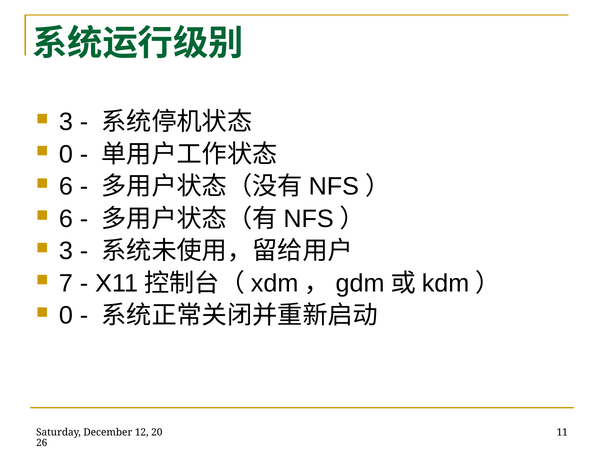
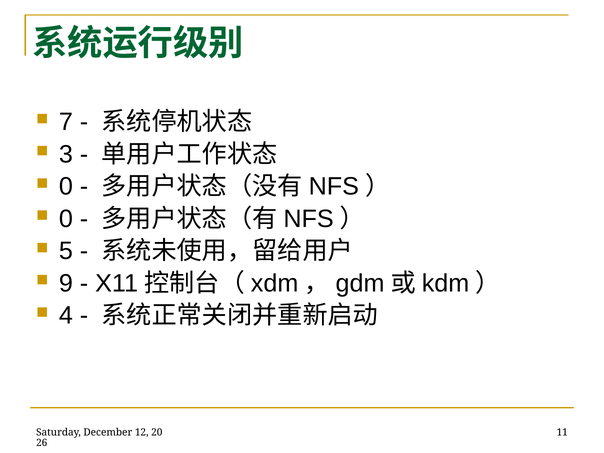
3: 3 -> 7 (66, 122)
0: 0 -> 3 (66, 154)
6: 6 -> 0 (66, 187)
6: 6 -> 0 (66, 219)
3: 3 -> 5 (66, 251)
7: 7 -> 9 (66, 283)
0: 0 -> 4 (66, 315)
